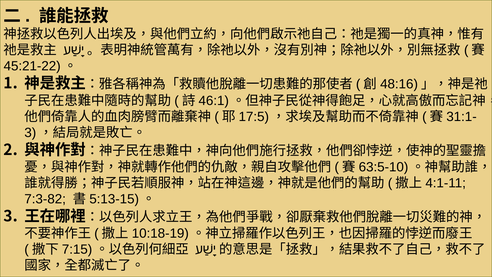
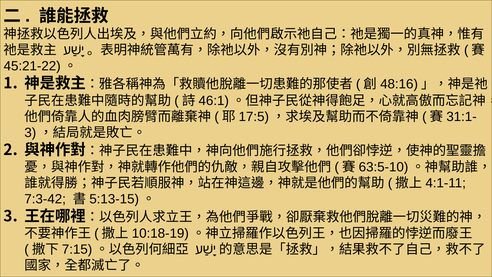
7:3-82: 7:3-82 -> 7:3-42 (45, 199)
